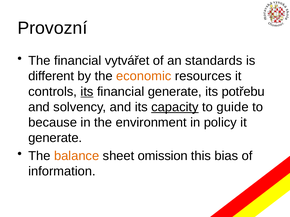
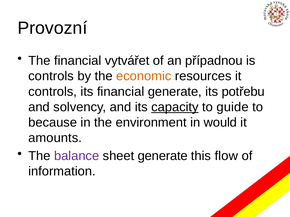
standards: standards -> případnou (214, 61)
different: different -> controls (51, 76)
its underline: present -> none (87, 92)
policy: policy -> would (220, 123)
generate: generate -> amounts (55, 138)
balance colour: orange -> purple (77, 156)
sheet omission: omission -> generate (163, 156)
bias: bias -> flow (226, 156)
